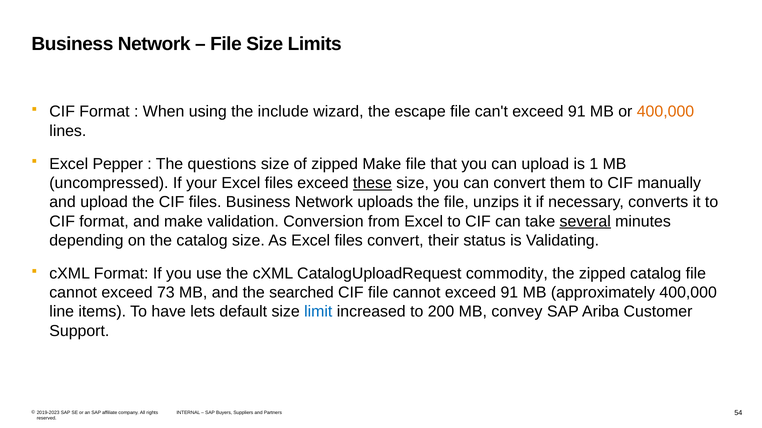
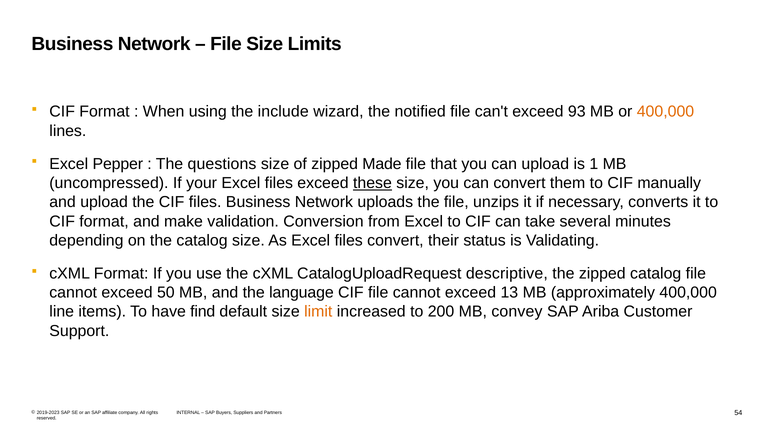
escape: escape -> notified (420, 112)
can't exceed 91: 91 -> 93 (577, 112)
zipped Make: Make -> Made (382, 164)
several underline: present -> none (585, 222)
commodity: commodity -> descriptive (507, 274)
73: 73 -> 50 (166, 293)
searched: searched -> language (301, 293)
cannot exceed 91: 91 -> 13 (509, 293)
lets: lets -> find (203, 312)
limit colour: blue -> orange (318, 312)
